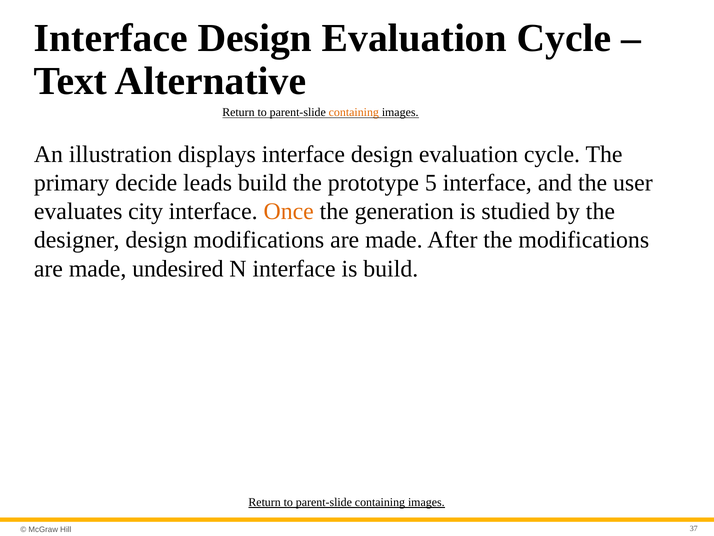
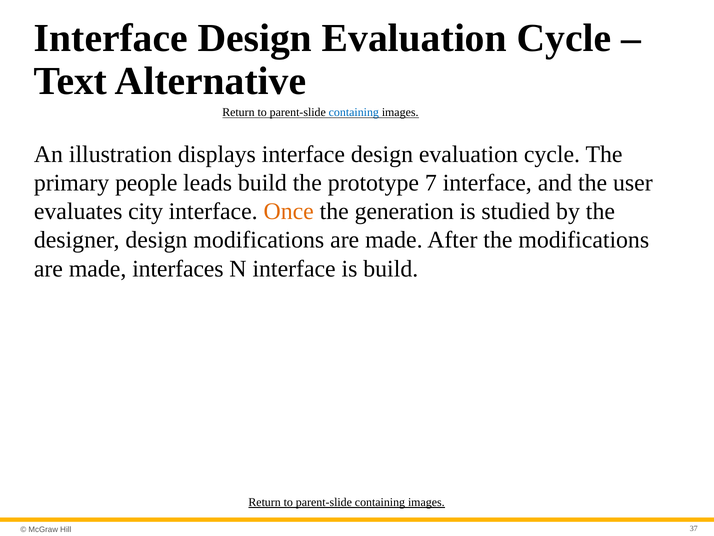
containing colour: orange -> blue (354, 112)
decide: decide -> people (146, 183)
5: 5 -> 7 (431, 183)
undesired: undesired -> interfaces (178, 268)
